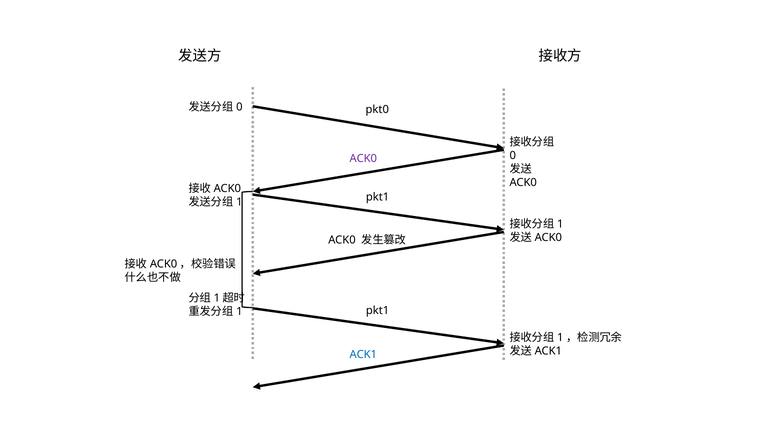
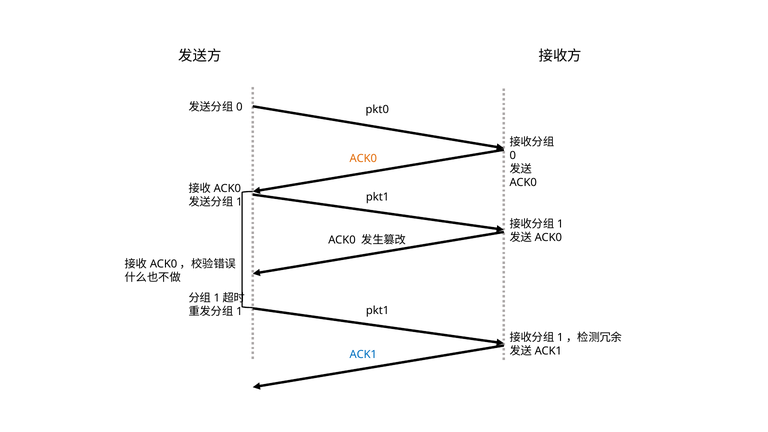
ACK0 colour: purple -> orange (363, 159)
